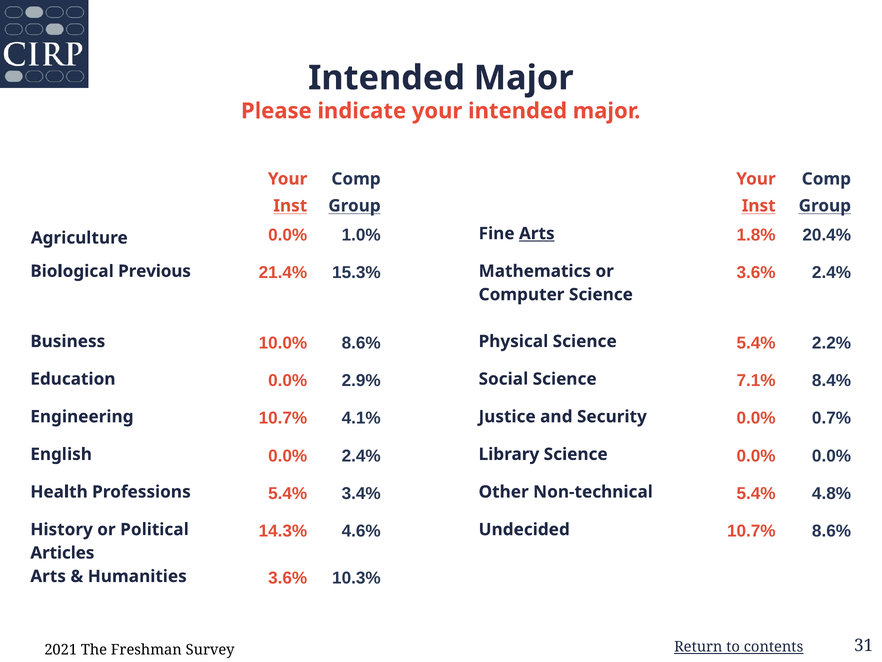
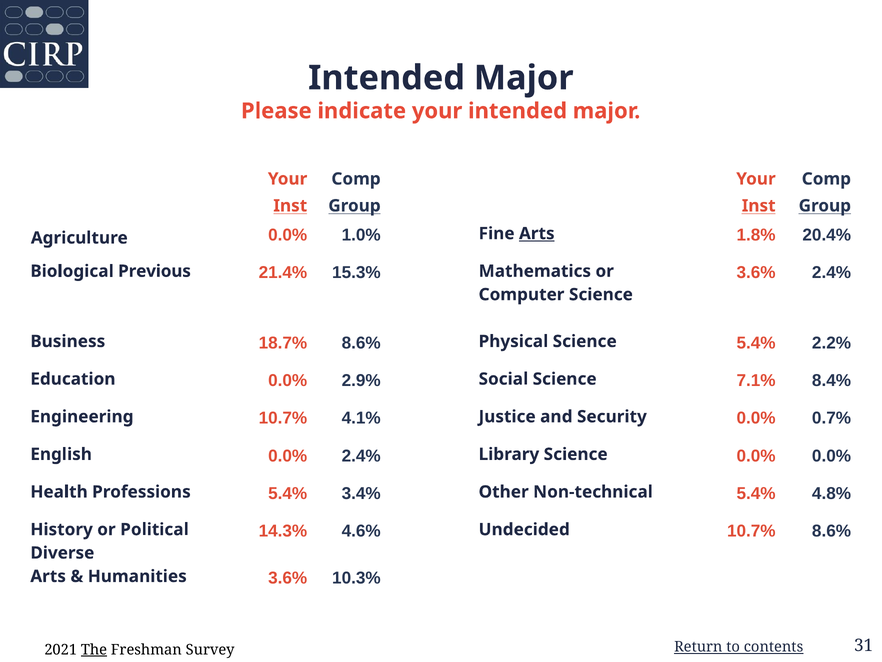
10.0%: 10.0% -> 18.7% (283, 343)
Articles: Articles -> Diverse (62, 553)
The underline: none -> present (94, 649)
